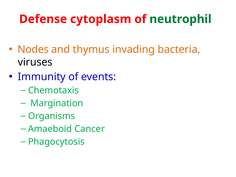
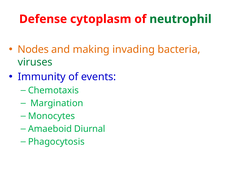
thymus: thymus -> making (91, 50)
viruses colour: black -> green (35, 62)
Organisms: Organisms -> Monocytes (52, 116)
Cancer: Cancer -> Diurnal (90, 129)
